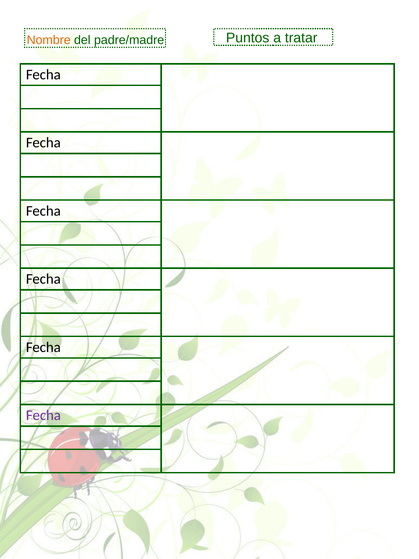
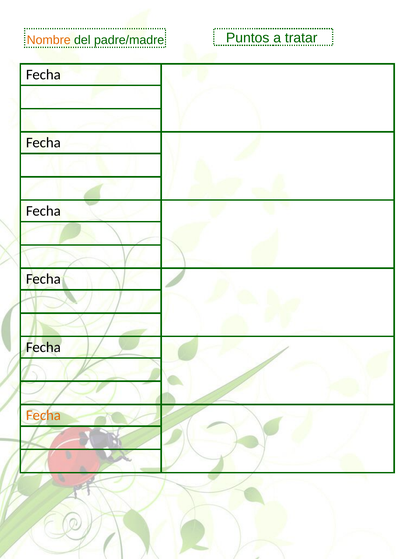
Fecha colour: purple -> orange (43, 415)
